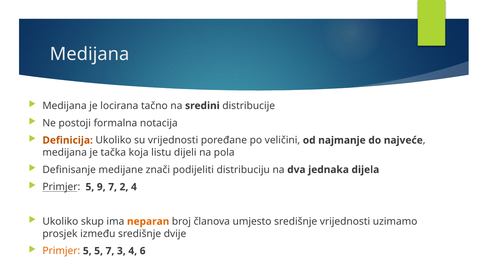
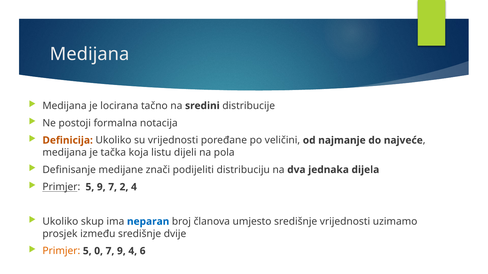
neparan colour: orange -> blue (148, 222)
5 5: 5 -> 0 (99, 251)
7 3: 3 -> 9 (121, 251)
